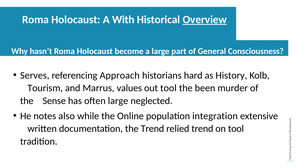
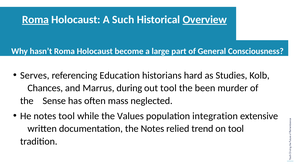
Roma underline: none -> present (35, 20)
With: With -> Such (123, 20)
Approach: Approach -> Education (120, 75)
History: History -> Studies (231, 75)
Tourism: Tourism -> Chances (45, 88)
values: values -> during (129, 88)
often large: large -> mass (118, 101)
notes also: also -> tool (67, 116)
Online: Online -> Values (130, 116)
the Trend: Trend -> Notes (152, 129)
